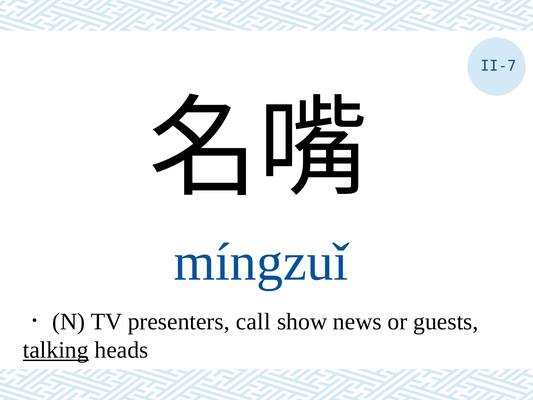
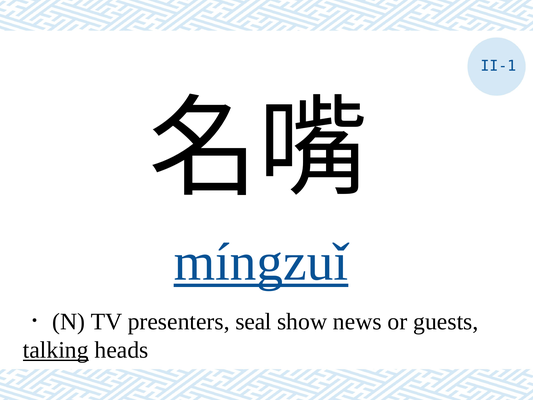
II-7: II-7 -> II-1 (498, 66)
míngzuǐ underline: none -> present (261, 262)
call: call -> seal (253, 321)
